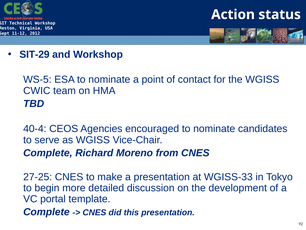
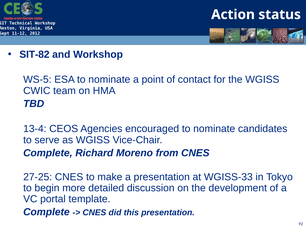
SIT-29: SIT-29 -> SIT-82 (34, 54)
40-4: 40-4 -> 13-4 (35, 129)
